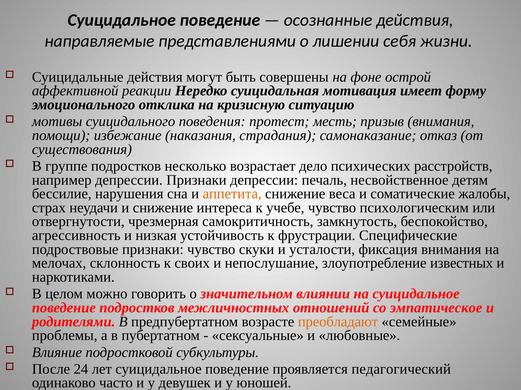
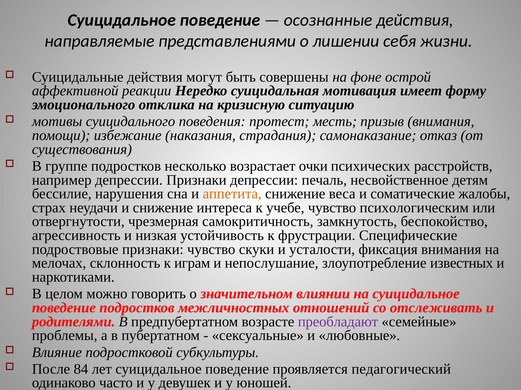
дело: дело -> очки (313, 166)
своих: своих -> играм (192, 264)
эмпатическое: эмпатическое -> отслеживать (436, 308)
преобладают colour: orange -> purple (338, 322)
24: 24 -> 84 (81, 370)
